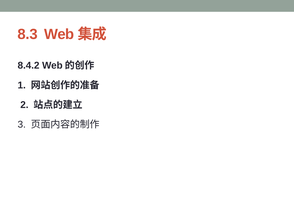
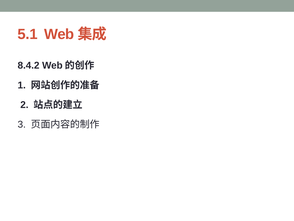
8.3: 8.3 -> 5.1 (28, 34)
